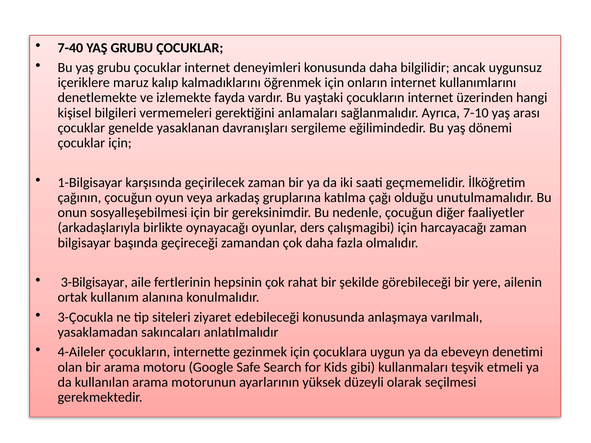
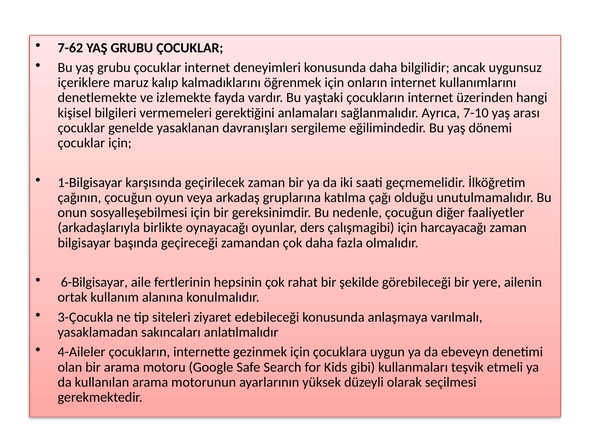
7-40: 7-40 -> 7-62 (70, 48)
3-Bilgisayar: 3-Bilgisayar -> 6-Bilgisayar (94, 282)
